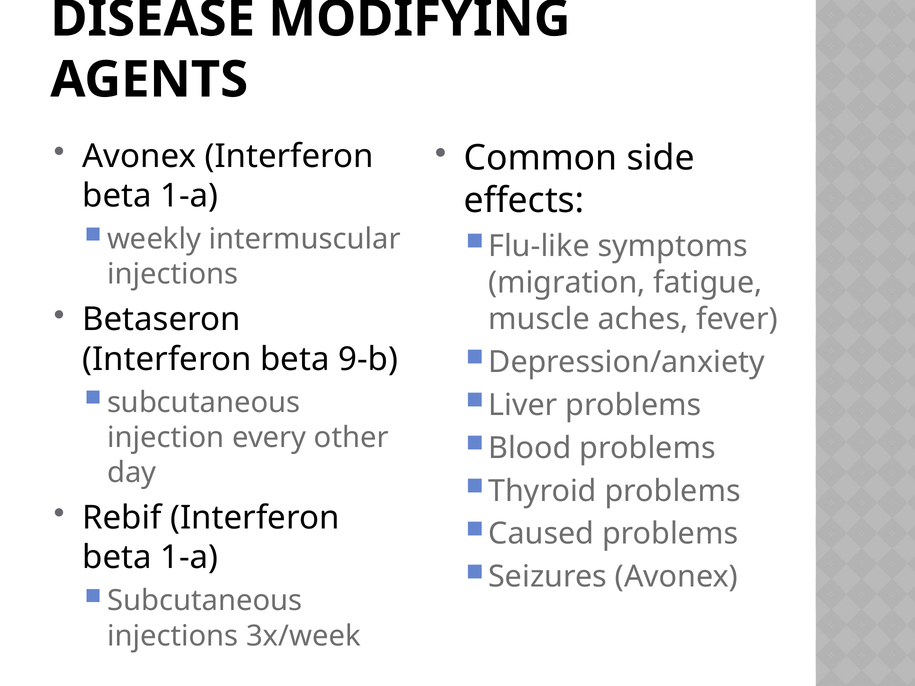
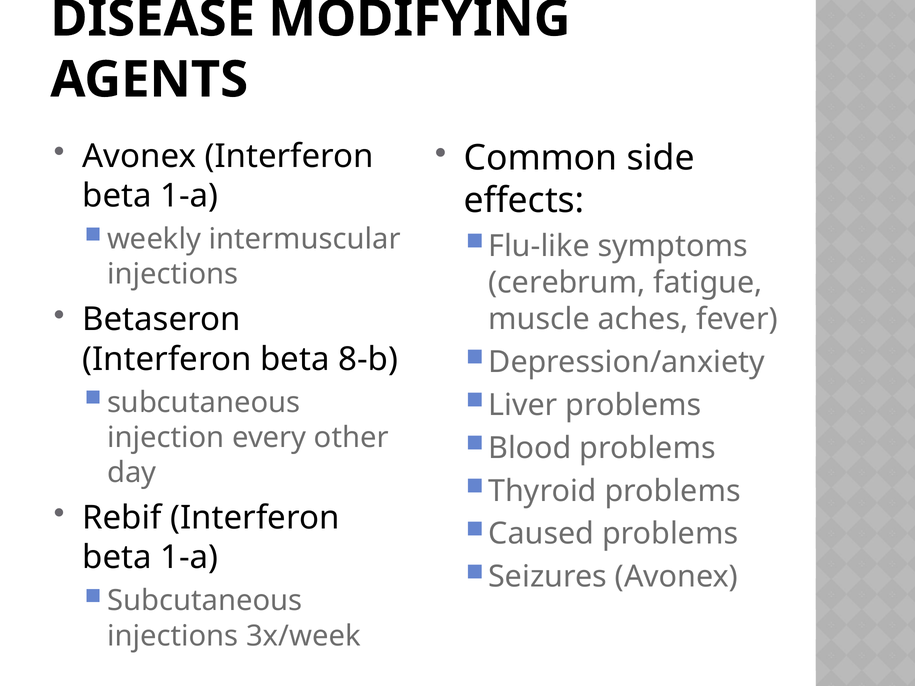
migration: migration -> cerebrum (567, 283)
9-b: 9-b -> 8-b (368, 359)
